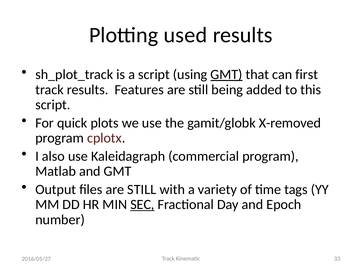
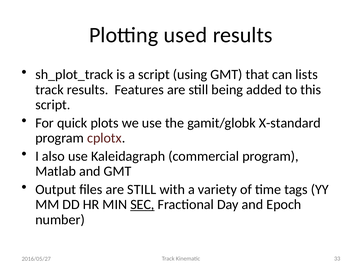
GMT underline: present -> none (226, 75)
first: first -> lists (307, 75)
X-removed: X-removed -> X-standard (290, 123)
